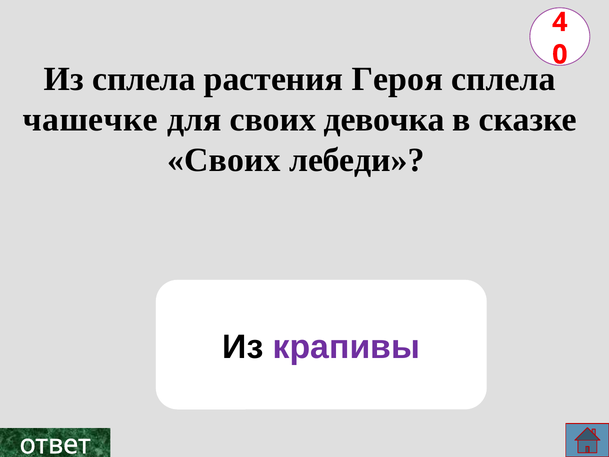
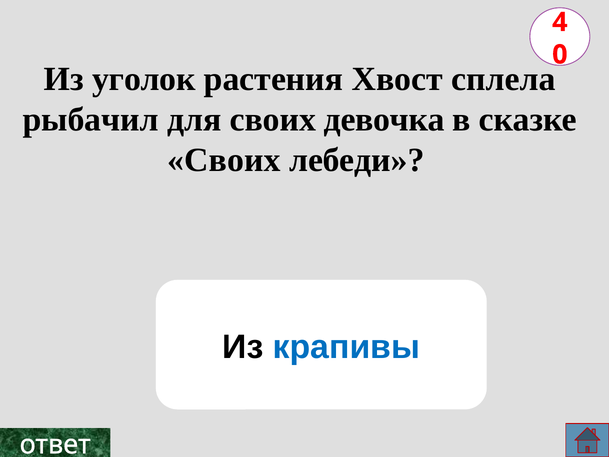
Из сплела: сплела -> уголок (144, 79)
Героя: Героя -> Хвост (397, 79)
чашечке: чашечке -> рыбачил (91, 120)
крапивы colour: purple -> blue (346, 347)
